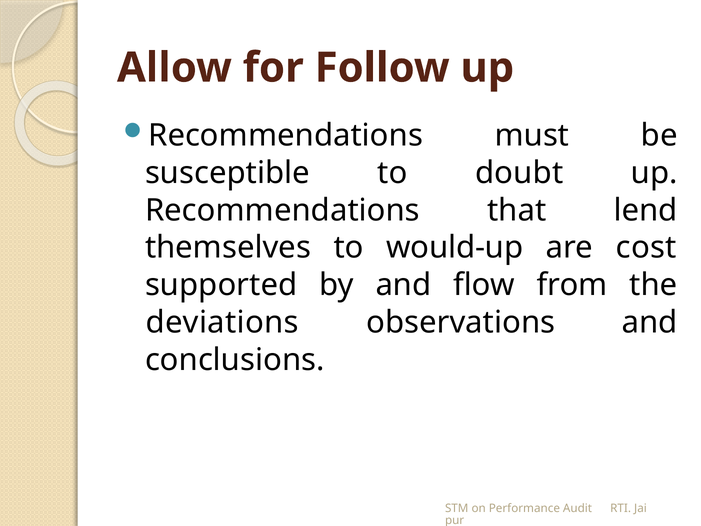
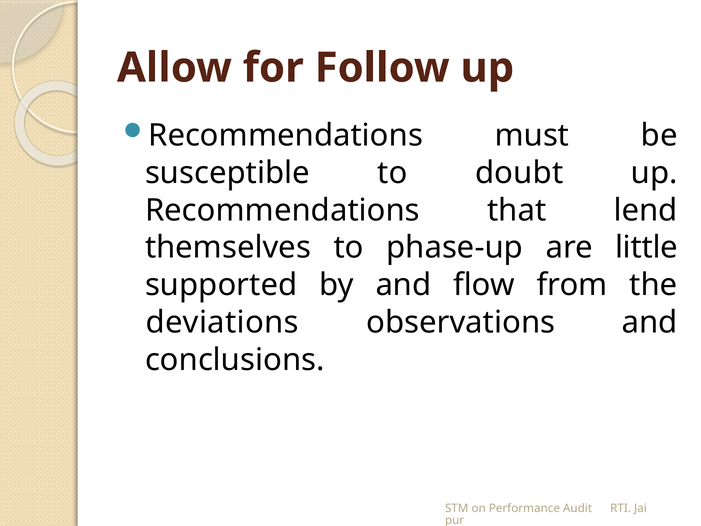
would-up: would-up -> phase-up (455, 248)
cost: cost -> little (647, 248)
